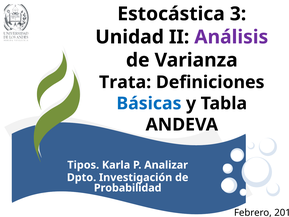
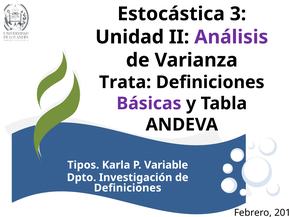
Básicas colour: blue -> purple (149, 103)
Analizar: Analizar -> Variable (166, 165)
Probabilidad: Probabilidad -> Definiciones (128, 188)
